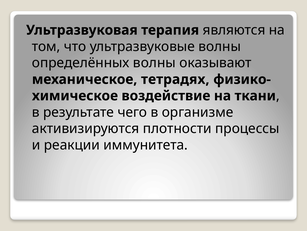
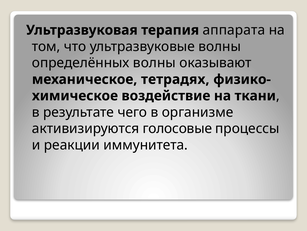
являются: являются -> аппарата (234, 30)
плотности: плотности -> голосовые (177, 128)
